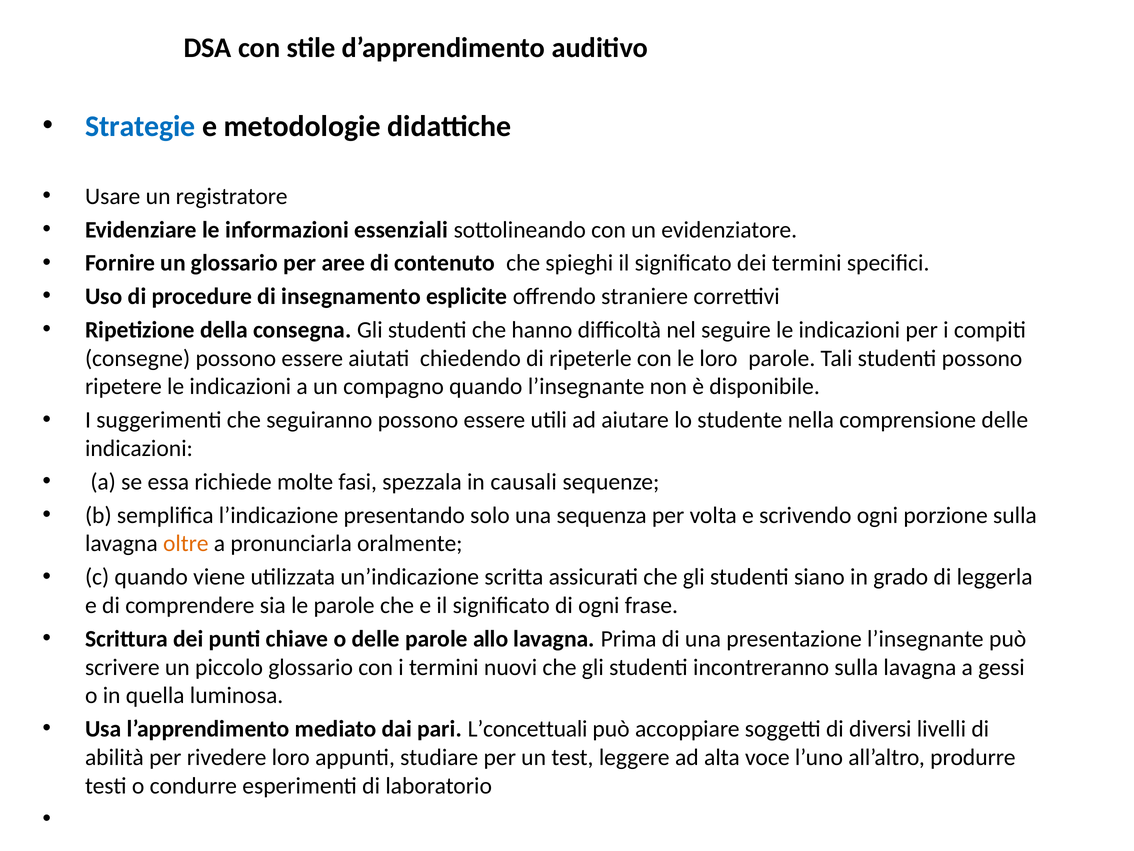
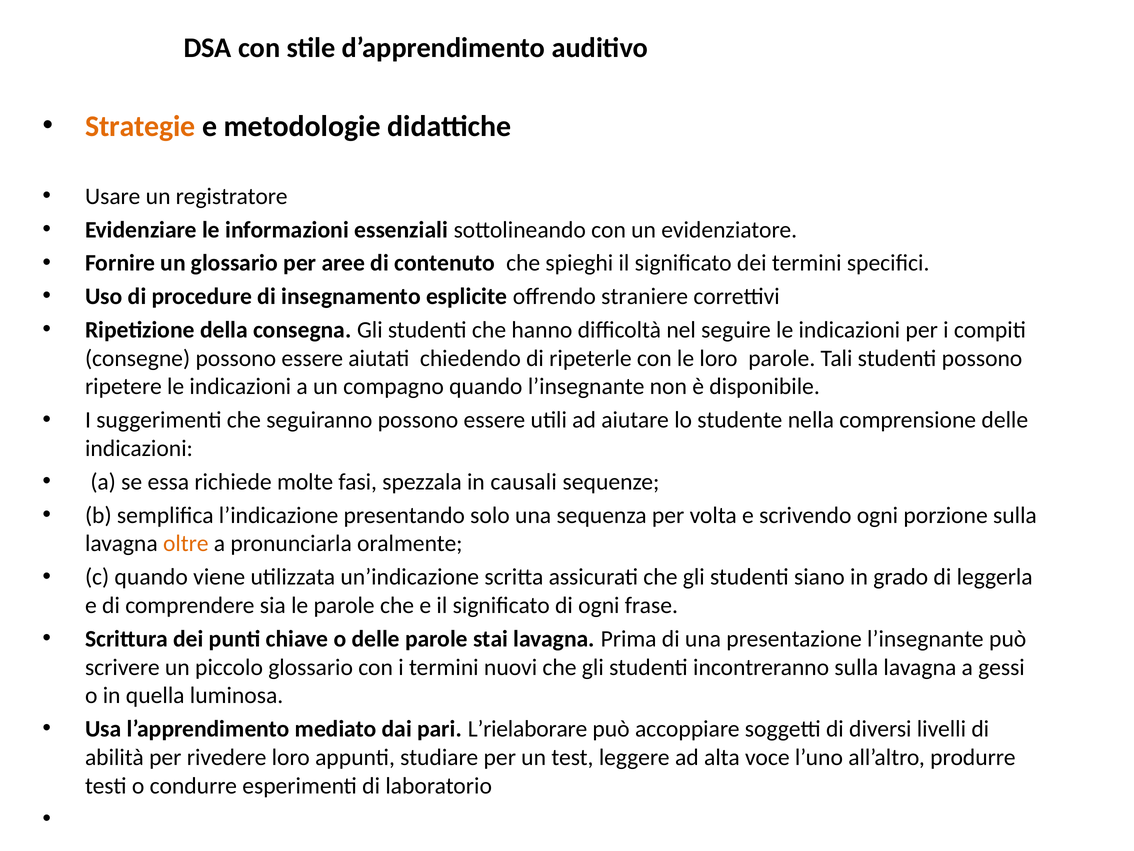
Strategie colour: blue -> orange (140, 126)
allo: allo -> stai (491, 638)
L’concettuali: L’concettuali -> L’rielaborare (528, 729)
